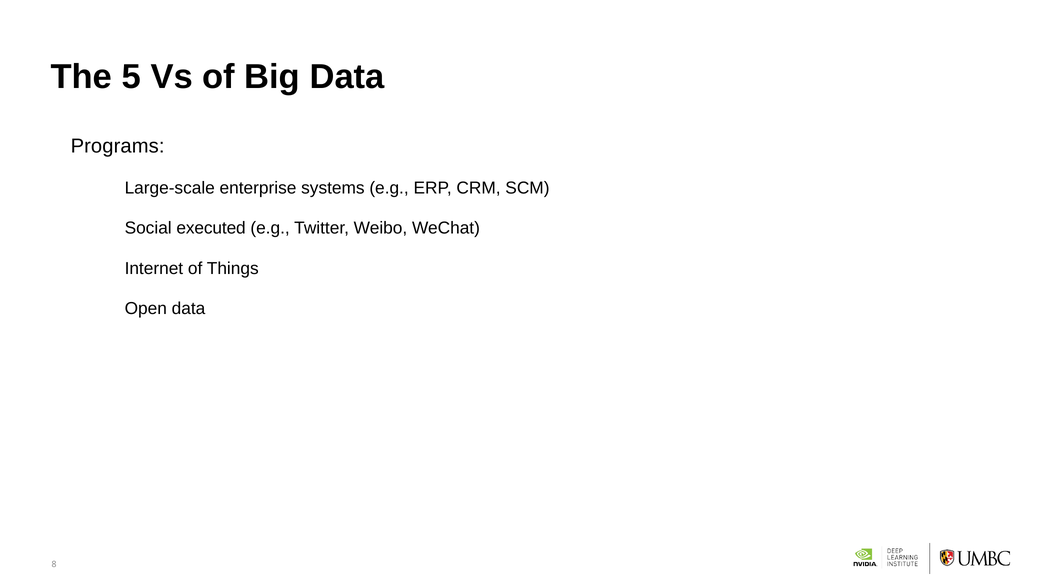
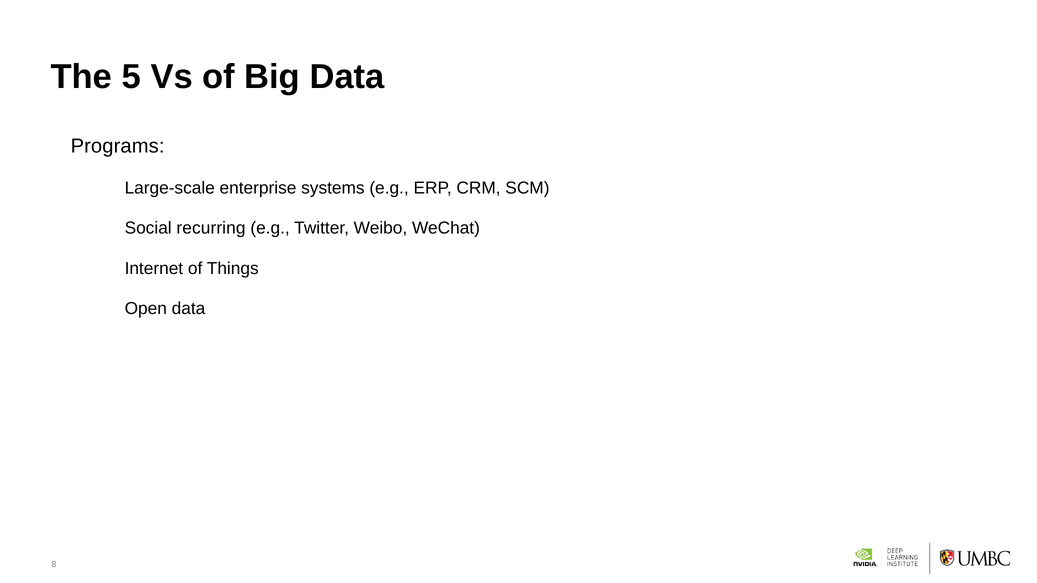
executed: executed -> recurring (211, 228)
